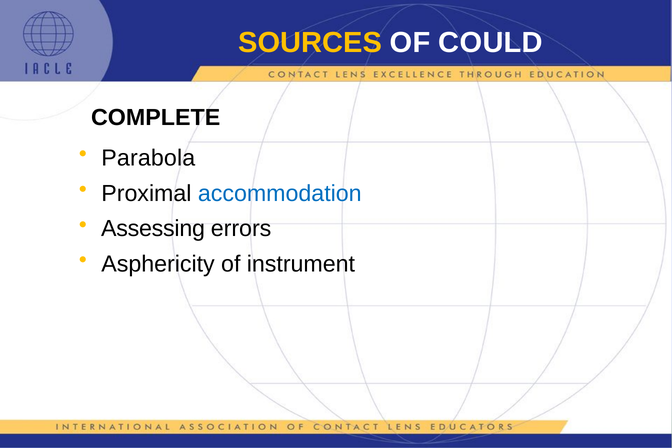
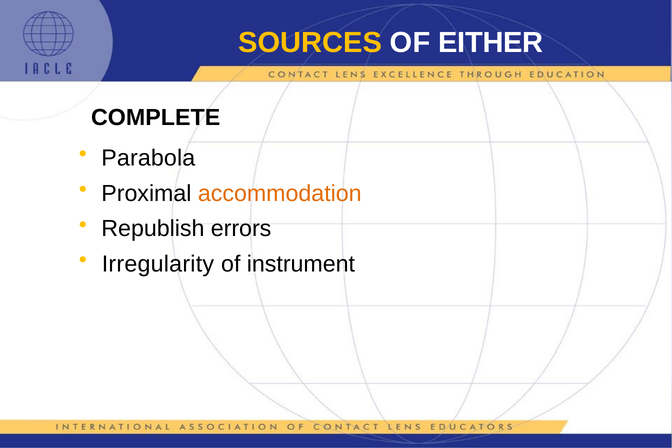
COULD: COULD -> EITHER (491, 43)
accommodation colour: blue -> orange (280, 193)
Assessing: Assessing -> Republish (153, 229)
Asphericity: Asphericity -> Irregularity (158, 264)
